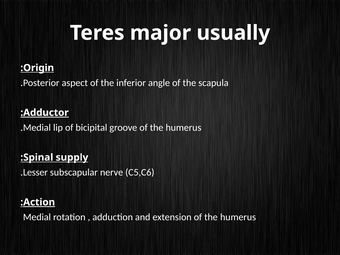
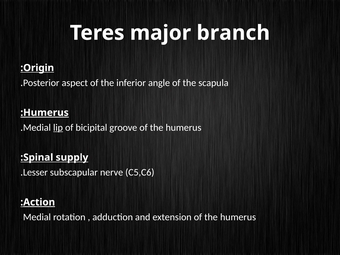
usually: usually -> branch (233, 33)
Adductor: Adductor -> Humerus (46, 113)
lip underline: none -> present (58, 128)
